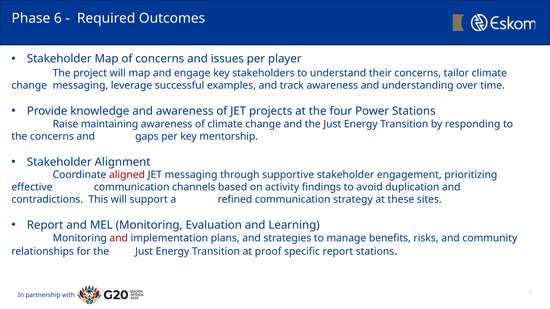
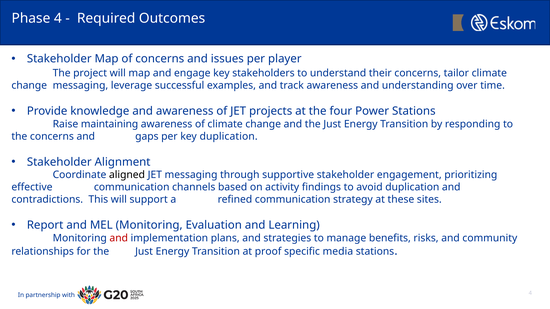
Phase 6: 6 -> 4 (58, 18)
key mentorship: mentorship -> duplication (229, 137)
aligned colour: red -> black (127, 175)
specific report: report -> media (338, 252)
